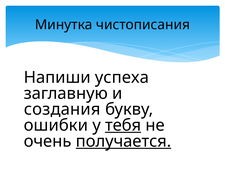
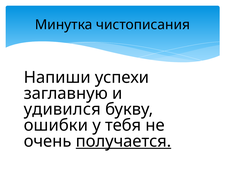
успеха: успеха -> успехи (122, 77)
создания: создания -> удивился (62, 109)
тебя underline: present -> none (123, 125)
